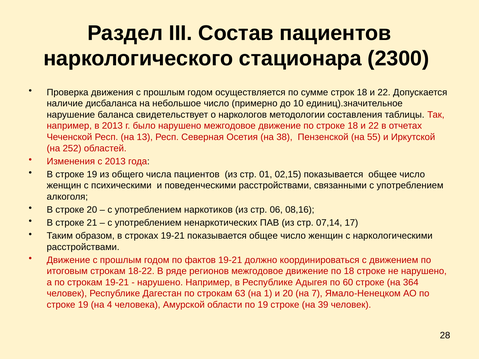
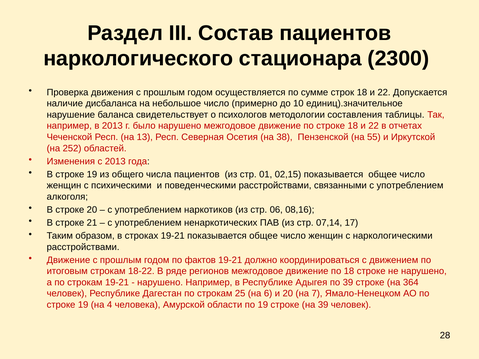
наркологов: наркологов -> психологов (243, 115)
по 60: 60 -> 39 (348, 283)
63: 63 -> 25 (240, 294)
1: 1 -> 6 (268, 294)
